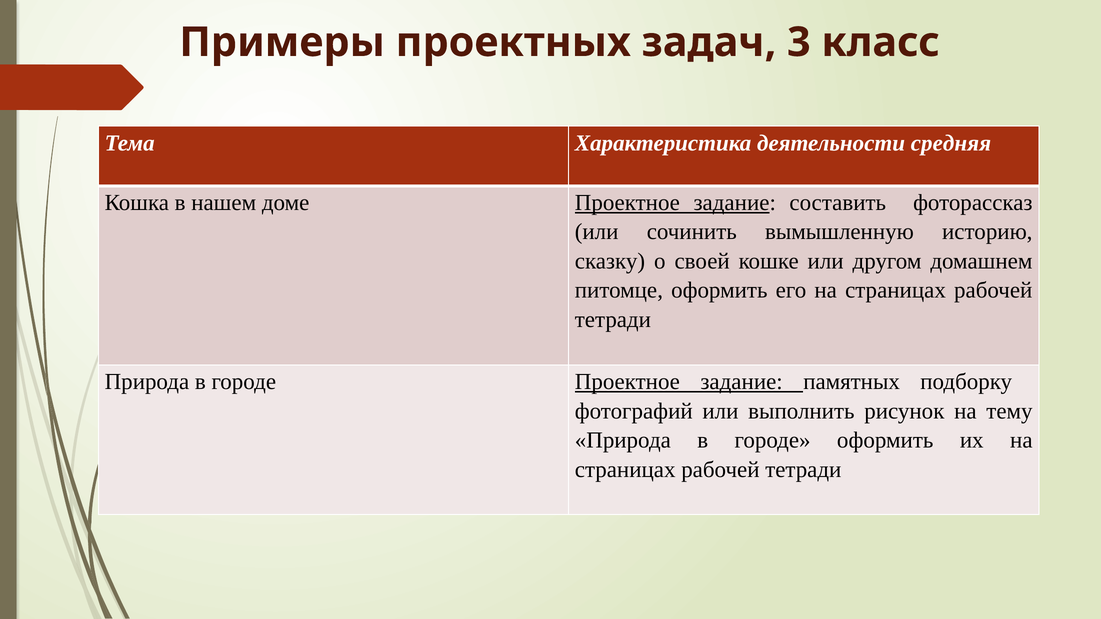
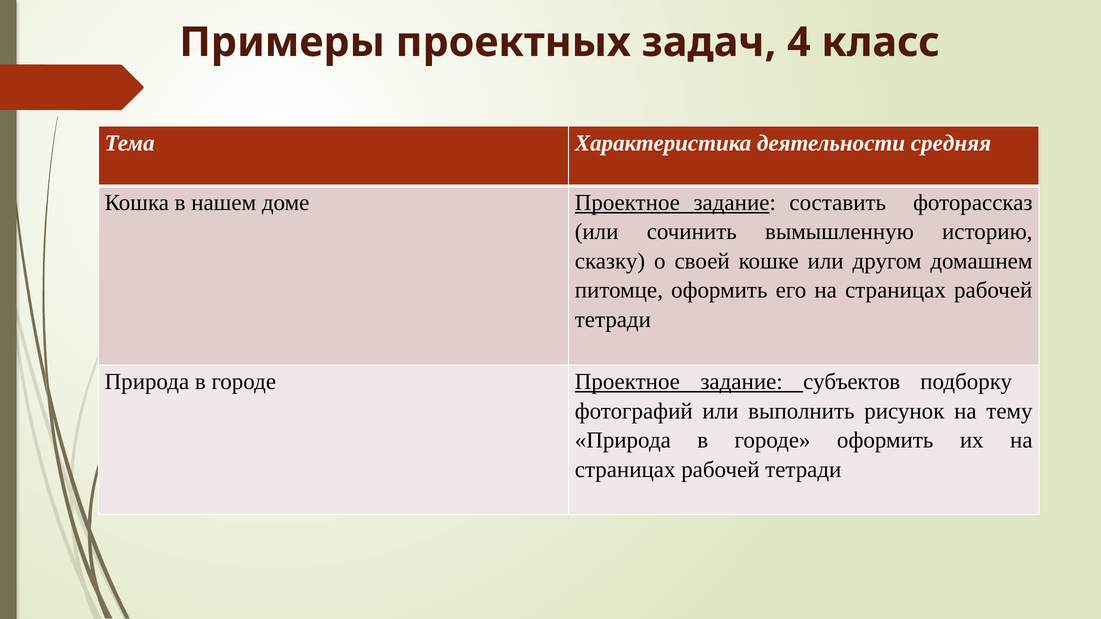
3: 3 -> 4 (799, 42)
памятных: памятных -> субъектов (852, 382)
